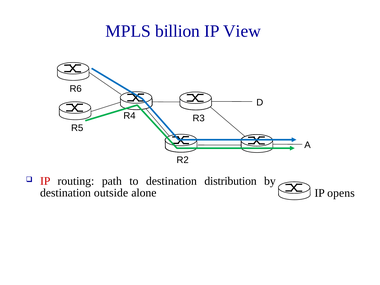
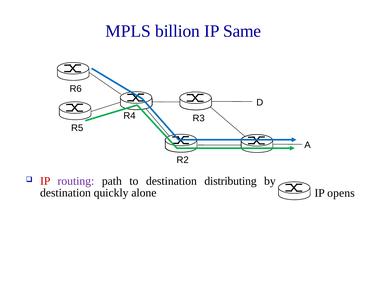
View: View -> Same (242, 31)
routing colour: black -> purple (76, 181)
distribution: distribution -> distributing (231, 181)
outside: outside -> quickly (111, 193)
